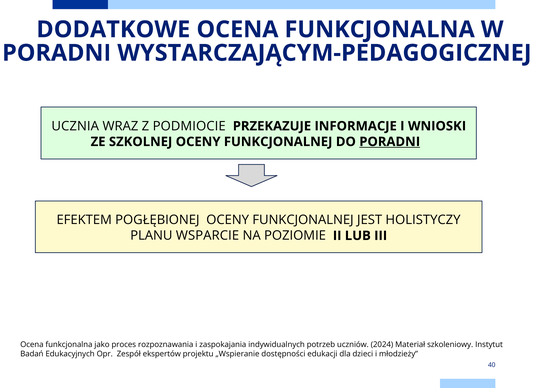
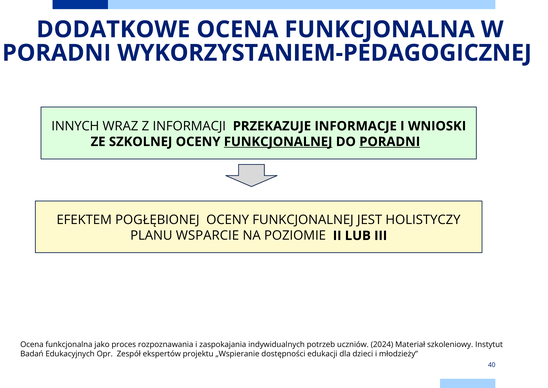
WYSTARCZAJĄCYM-PEDAGOGICZNEJ: WYSTARCZAJĄCYM-PEDAGOGICZNEJ -> WYKORZYSTANIEM-PEDAGOGICZNEJ (325, 53)
UCZNIA: UCZNIA -> INNYCH (75, 126)
PODMIOCIE: PODMIOCIE -> INFORMACJI (189, 126)
FUNKCJONALNEJ underline: none -> present (278, 142)
